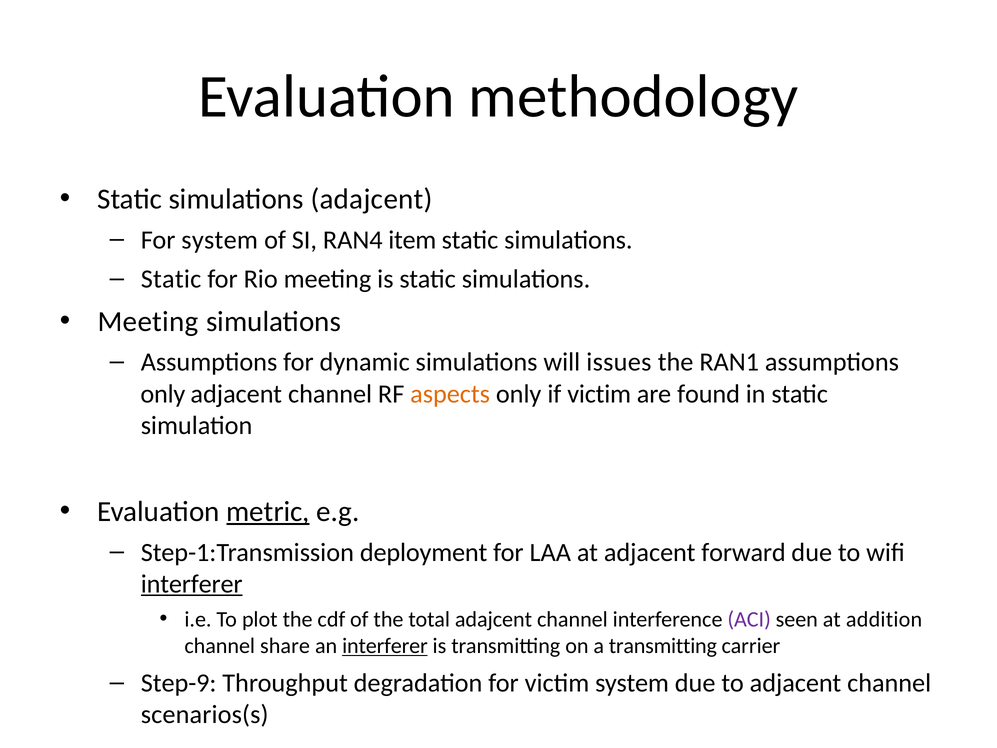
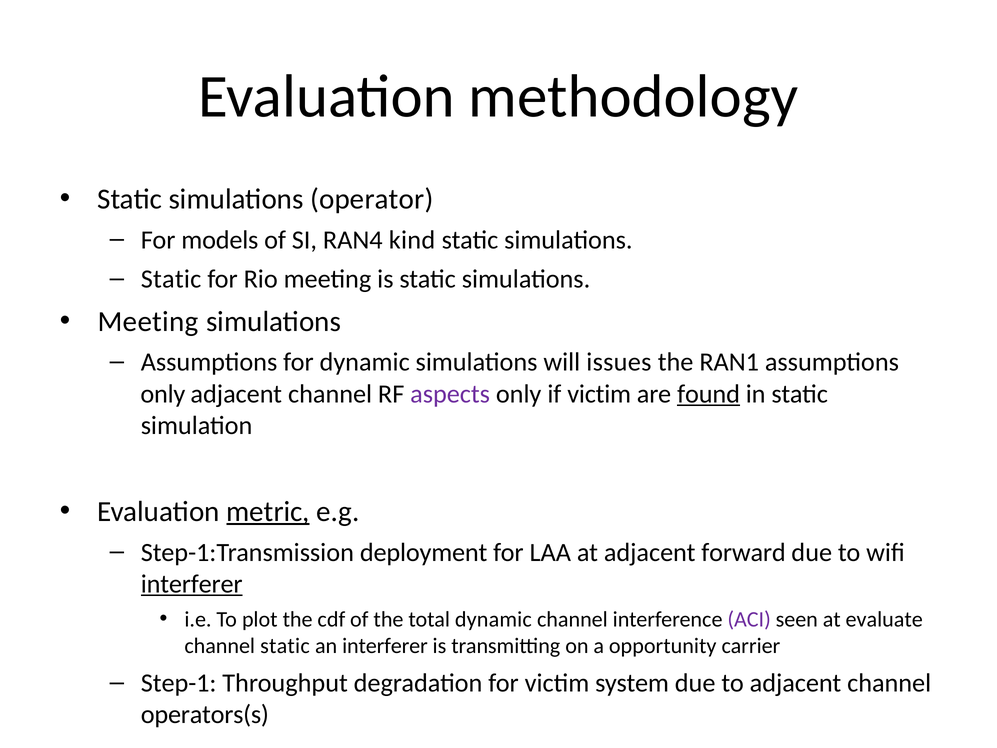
simulations adajcent: adajcent -> operator (372, 199)
For system: system -> models (220, 240)
item: item -> kind (412, 240)
aspects colour: orange -> purple (450, 394)
found underline: none -> present (709, 394)
total adajcent: adajcent -> dynamic (493, 619)
addition: addition -> evaluate (884, 619)
channel share: share -> static (285, 646)
interferer underline: present -> none (385, 646)
a transmitting: transmitting -> opportunity (663, 646)
Step-9: Step-9 -> Step-1 (179, 683)
scenarios(s: scenarios(s -> operators(s (205, 714)
